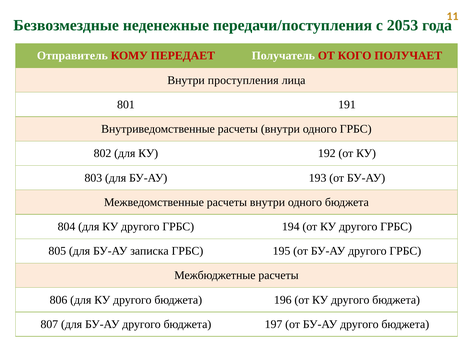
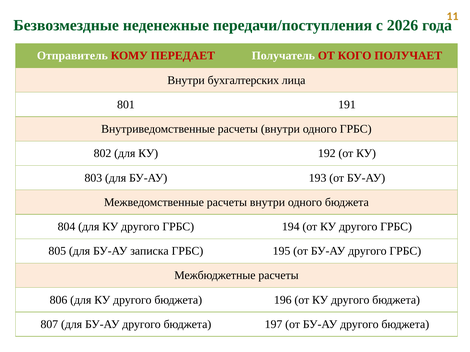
2053: 2053 -> 2026 (403, 25)
проступления: проступления -> бухгалтерских (243, 80)
